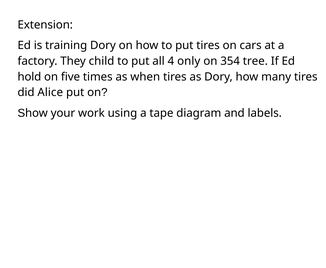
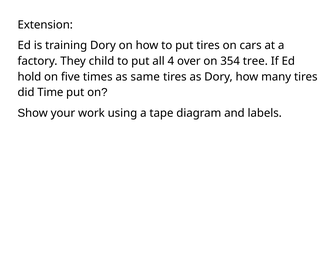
only: only -> over (189, 61)
when: when -> same (145, 77)
Alice: Alice -> Time (50, 92)
